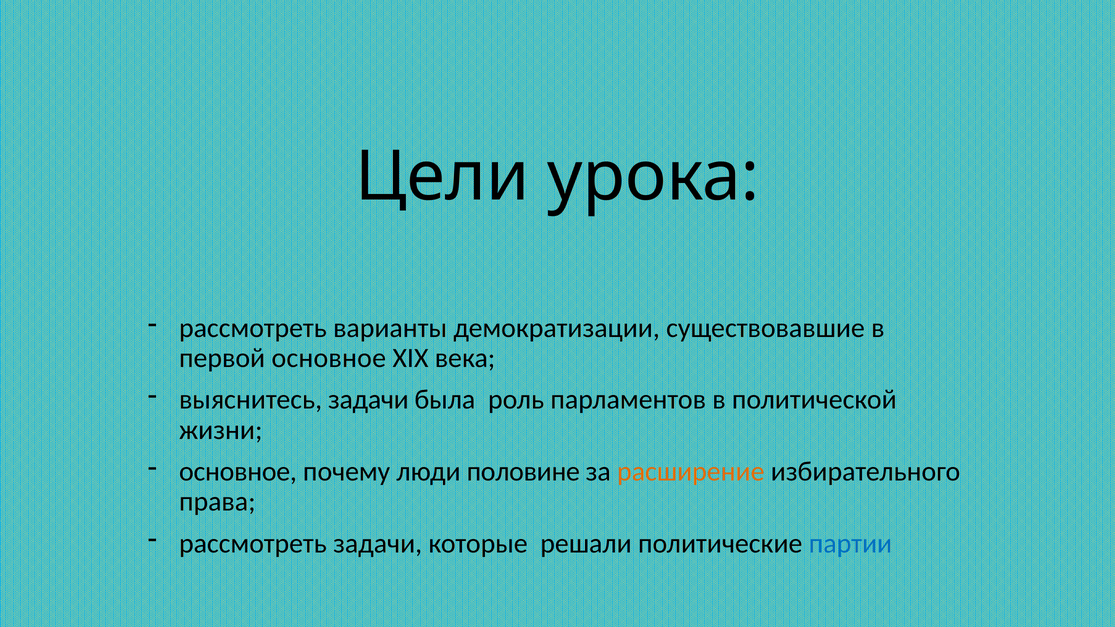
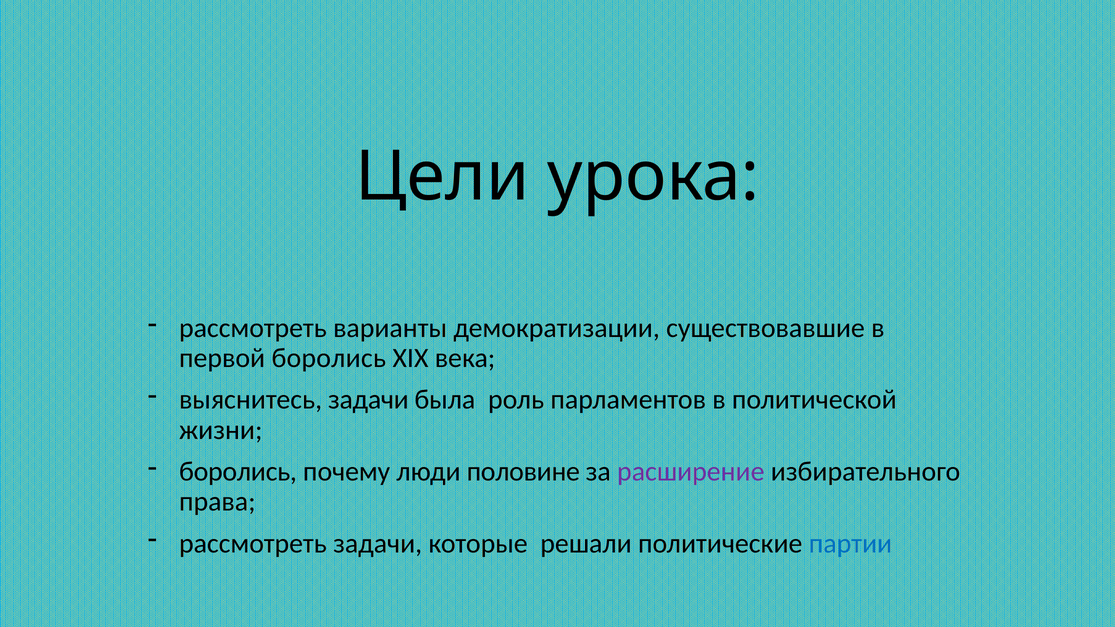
первой основное: основное -> боролись (329, 358)
основное: основное -> боролись (238, 472)
расширение colour: orange -> purple (691, 472)
